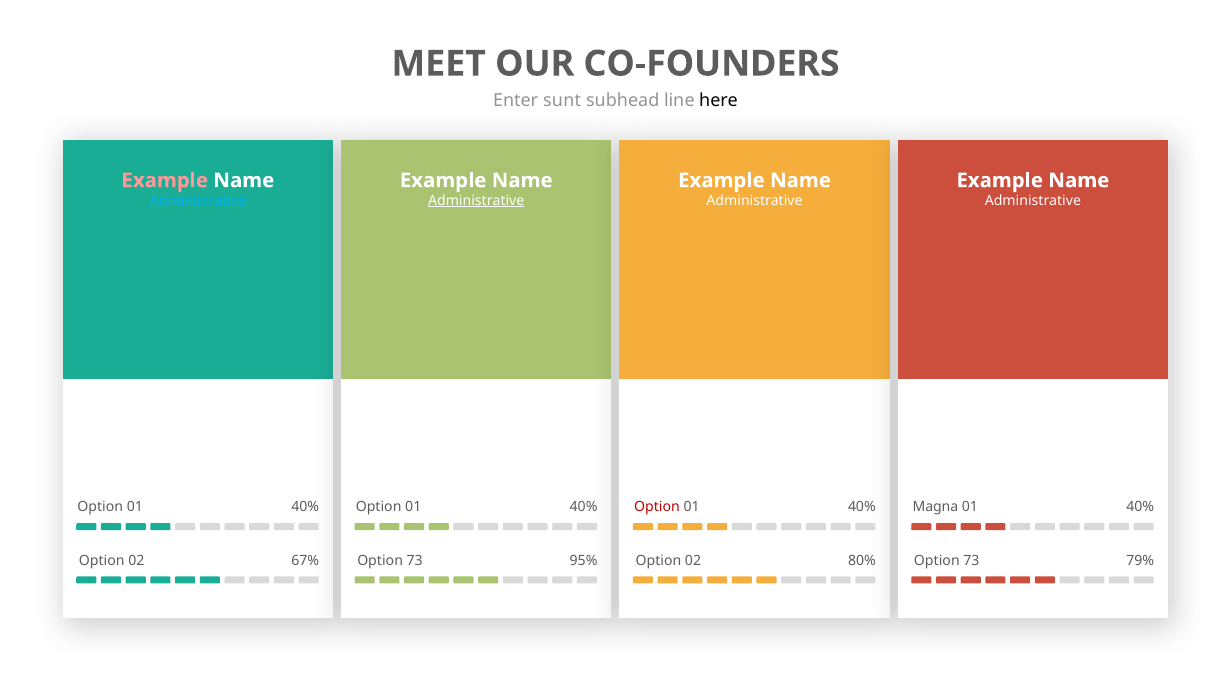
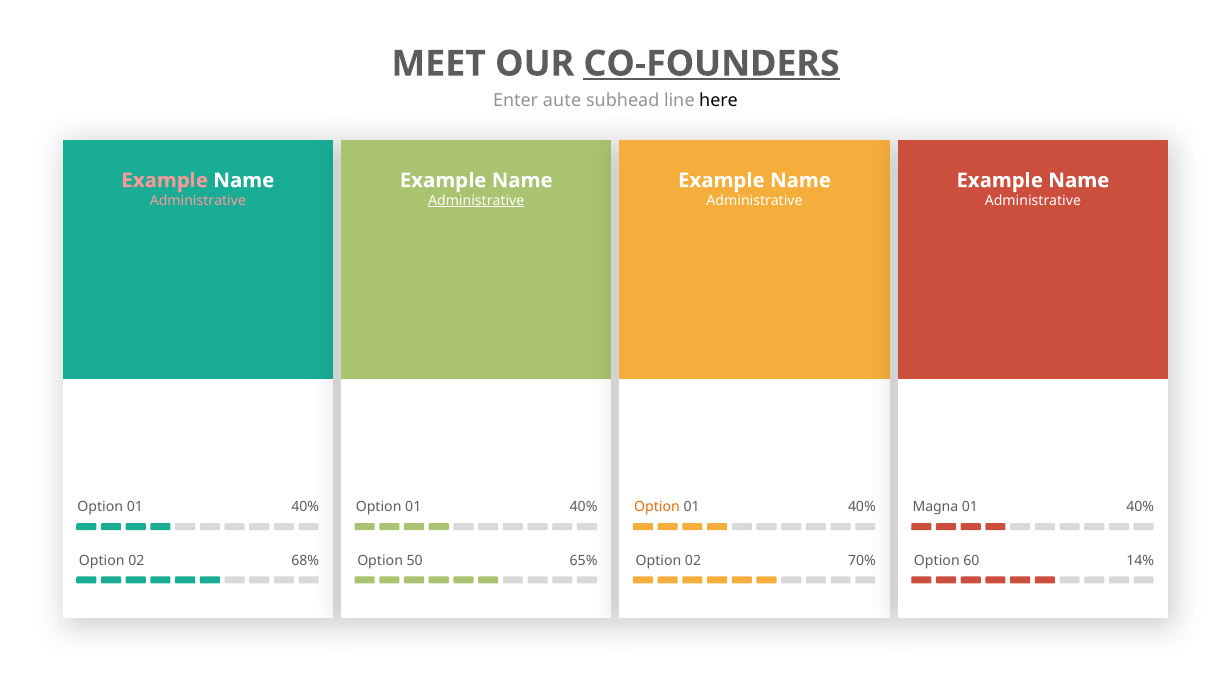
CO-FOUNDERS underline: none -> present (712, 64)
sunt: sunt -> aute (562, 101)
Administrative colour: light blue -> pink (198, 201)
Option colour: red -> orange (657, 507)
67%: 67% -> 68% (305, 560)
73: 73 -> 50 (415, 560)
95%: 95% -> 65% (584, 560)
80%: 80% -> 70% (862, 560)
73: 73 -> 60 (971, 560)
79%: 79% -> 14% (1140, 560)
